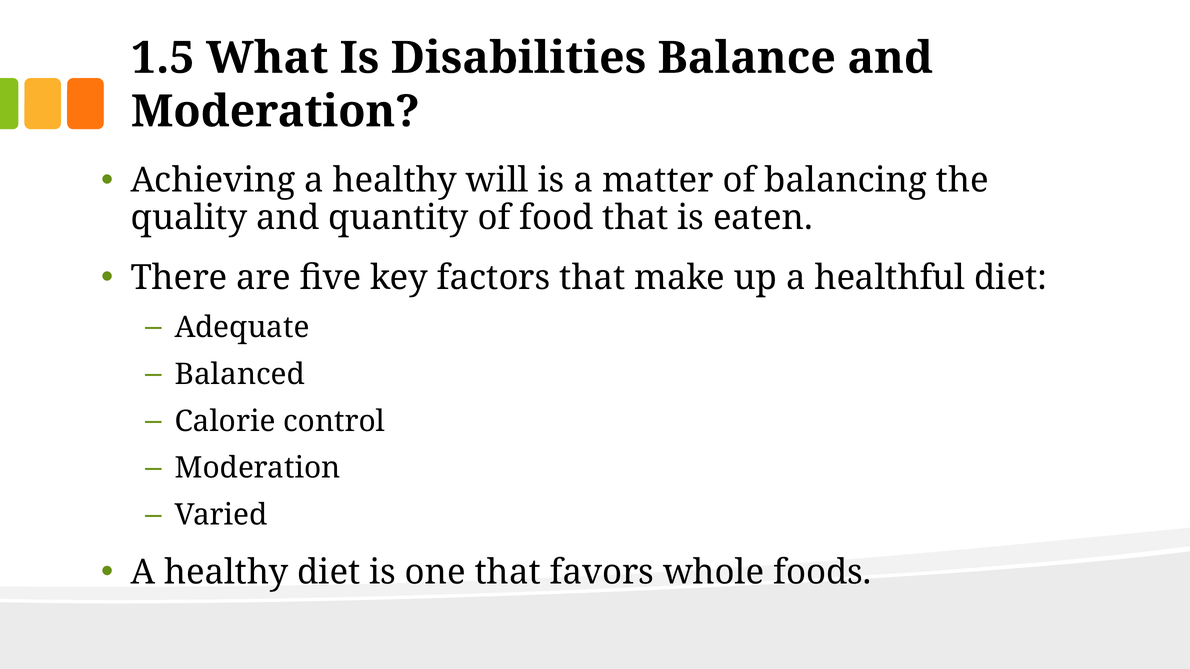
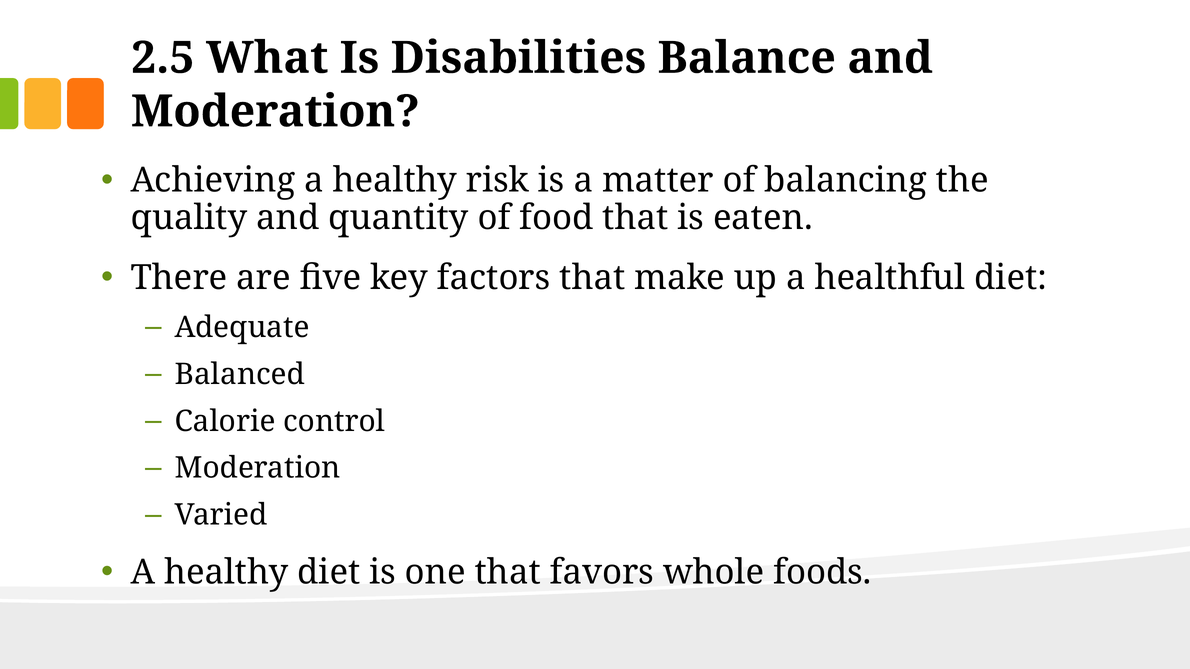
1.5: 1.5 -> 2.5 (163, 58)
will: will -> risk (497, 181)
